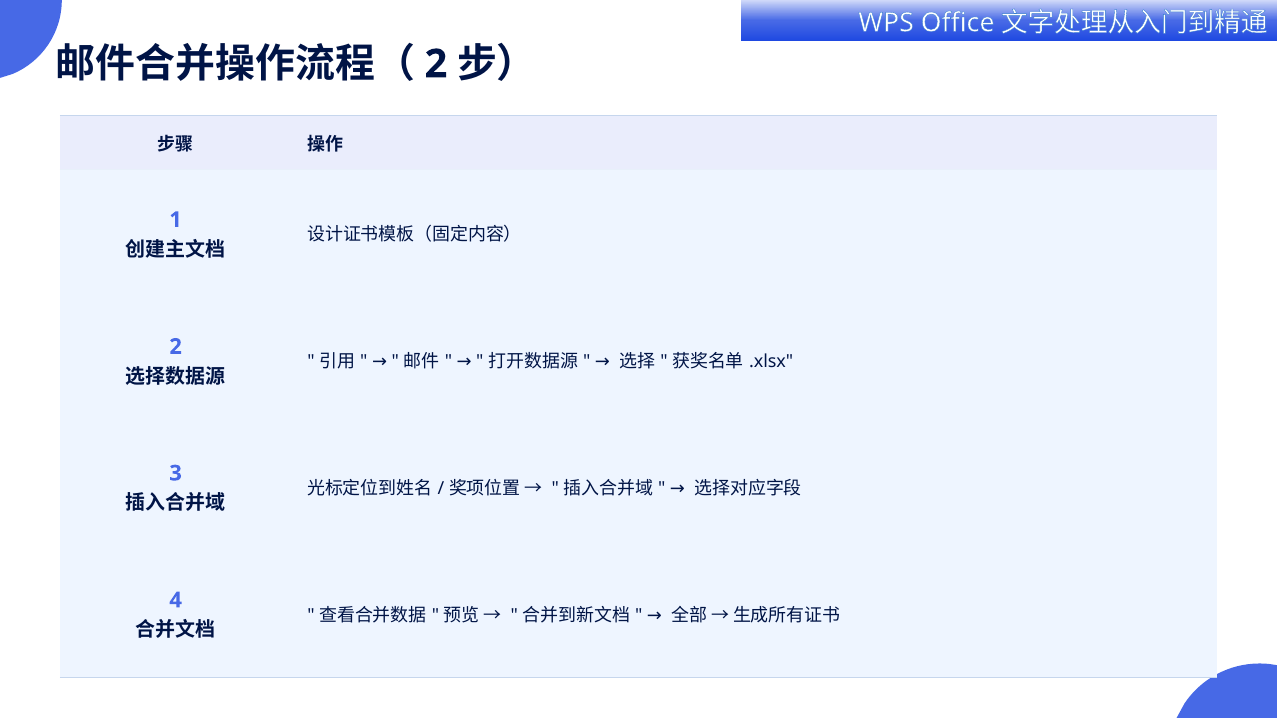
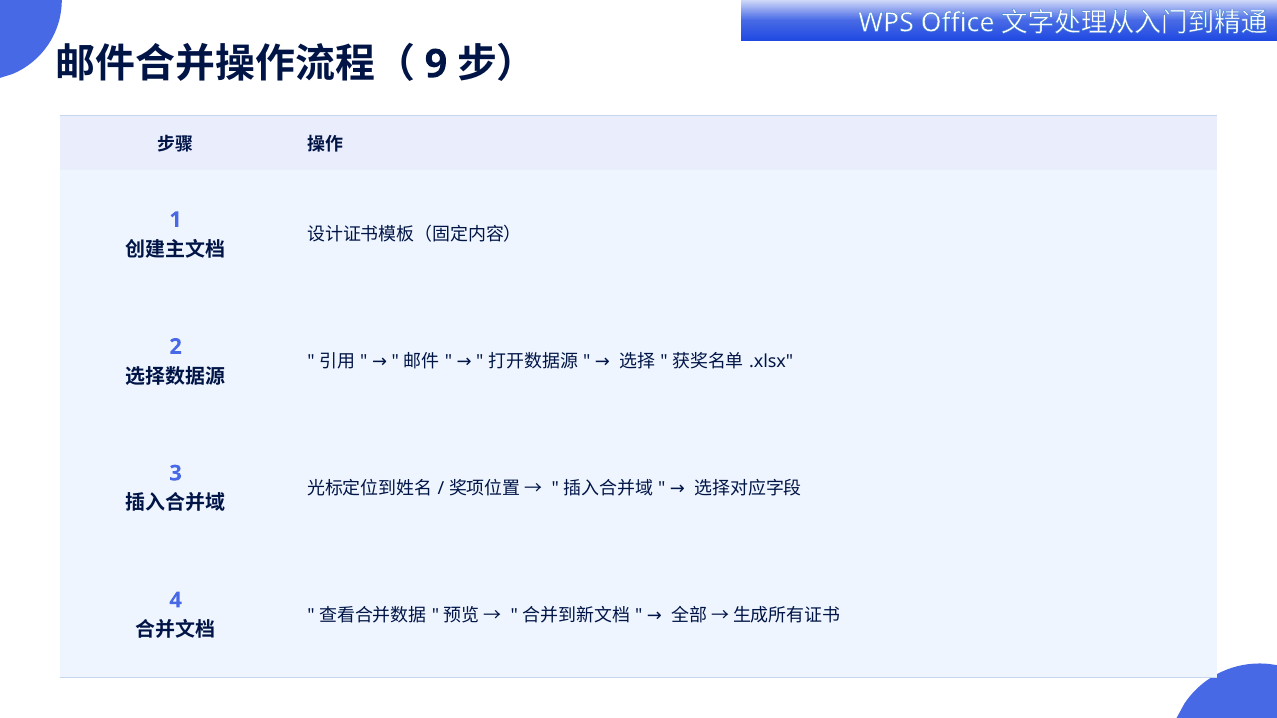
2: 2 -> 9 (436, 64)
